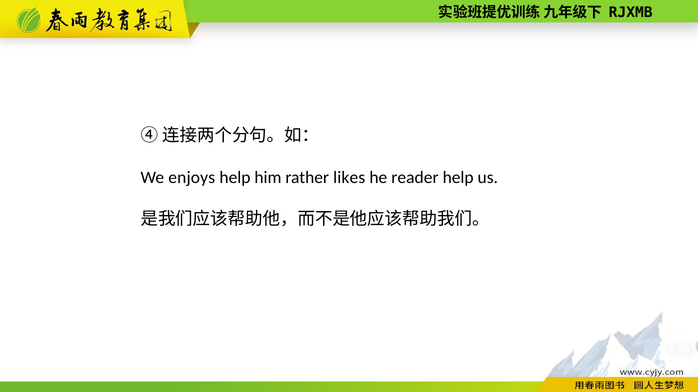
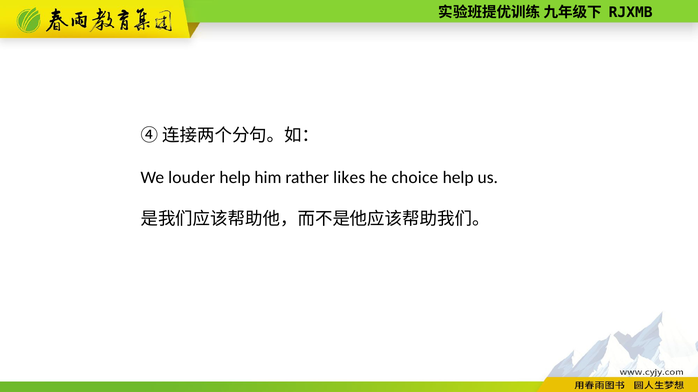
enjoys: enjoys -> louder (192, 178)
reader: reader -> choice (415, 178)
